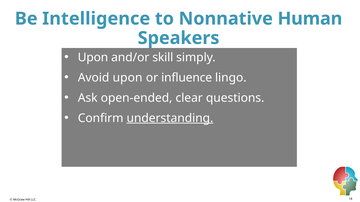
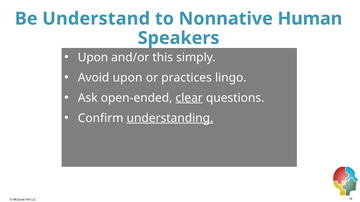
Intelligence: Intelligence -> Understand (96, 19)
skill: skill -> this (163, 57)
influence: influence -> practices (187, 78)
clear underline: none -> present (189, 98)
